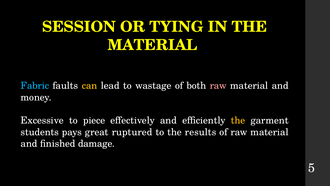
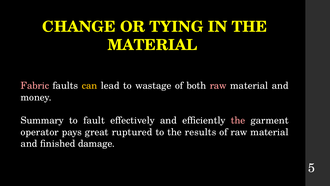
SESSION: SESSION -> CHANGE (79, 27)
Fabric colour: light blue -> pink (35, 86)
Excessive: Excessive -> Summary (42, 120)
piece: piece -> fault (94, 120)
the colour: yellow -> pink (238, 120)
students: students -> operator (40, 132)
